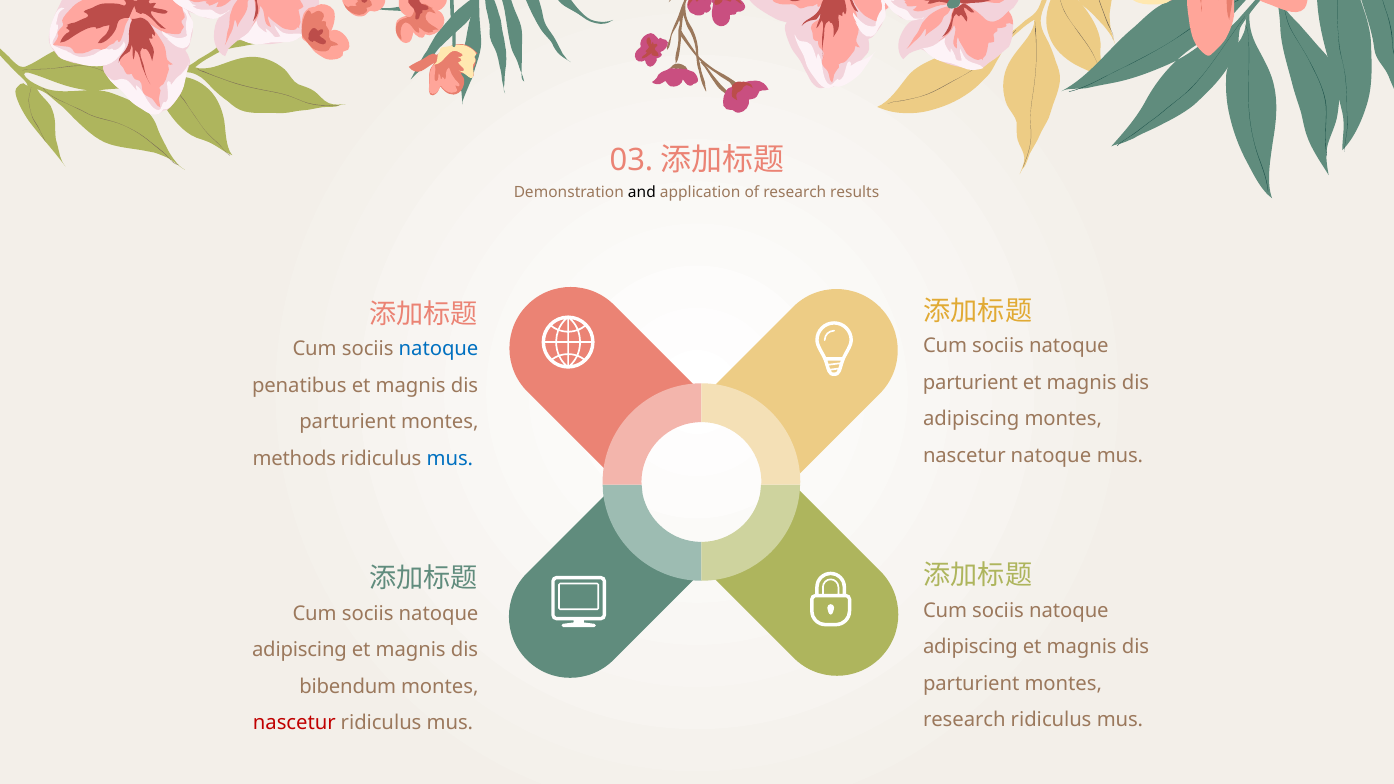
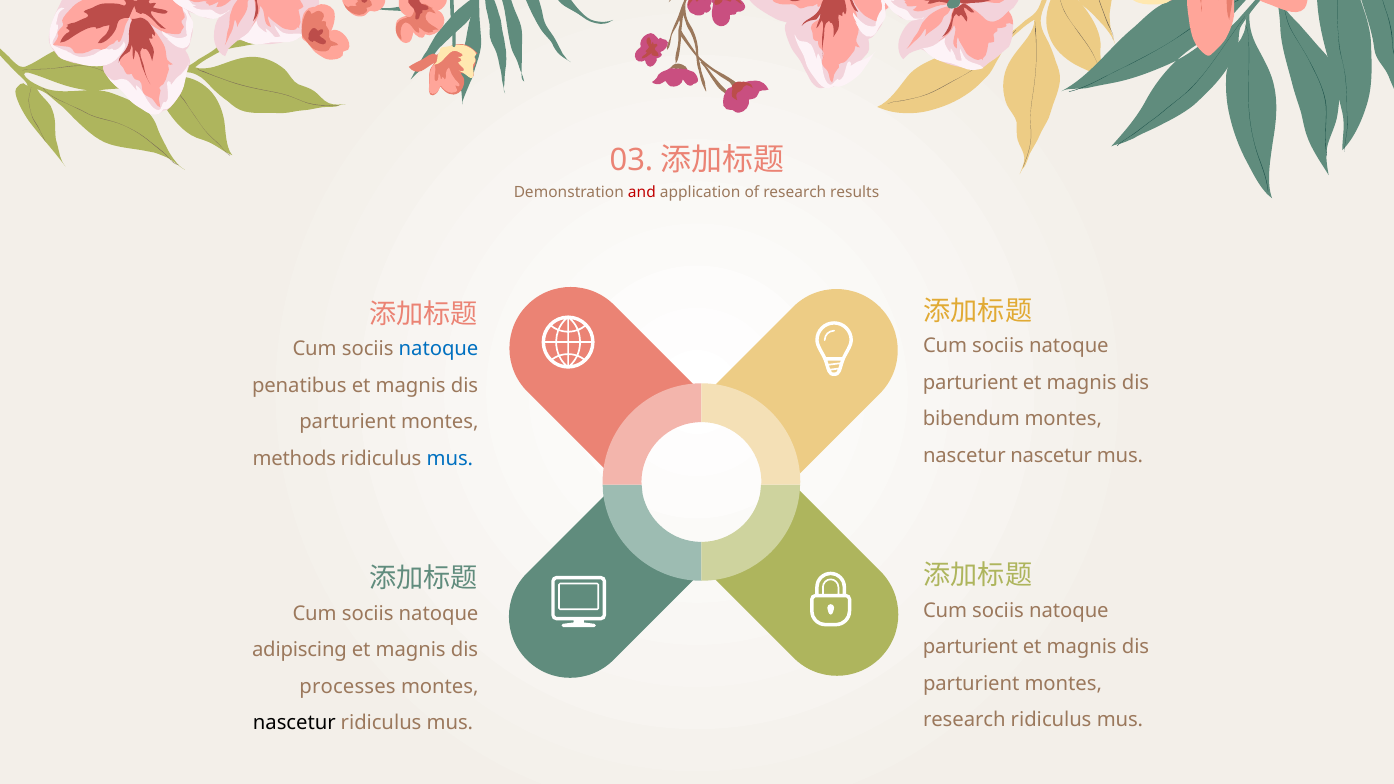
and colour: black -> red (642, 193)
adipiscing: adipiscing -> bibendum (971, 419)
nascetur natoque: natoque -> nascetur (1051, 456)
adipiscing: adipiscing -> parturient (970, 647)
bibendum: bibendum -> processes (348, 687)
nascetur colour: red -> black (294, 723)
